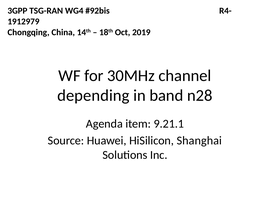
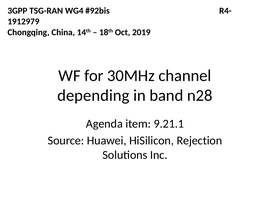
Shanghai: Shanghai -> Rejection (199, 141)
